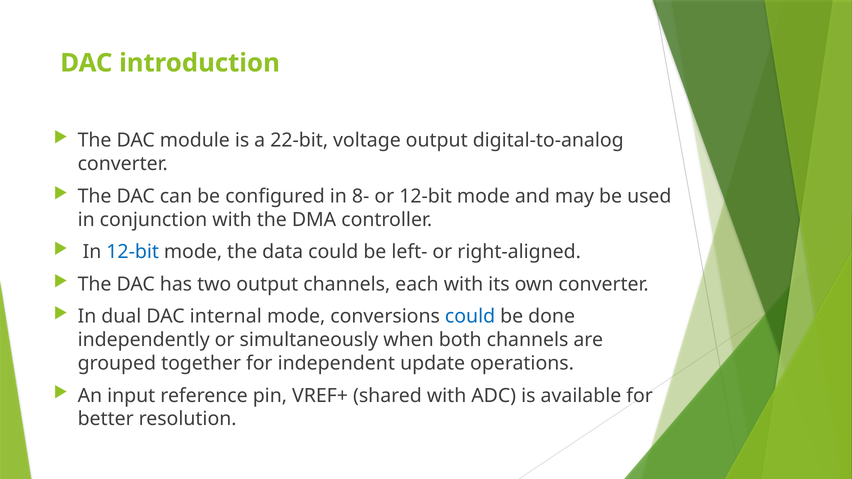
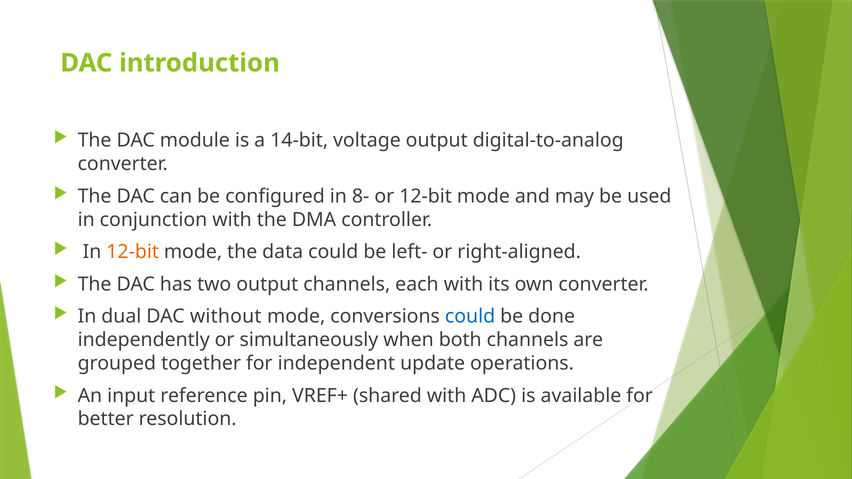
22-bit: 22-bit -> 14-bit (299, 141)
12-bit colour: blue -> orange (133, 252)
internal: internal -> without (226, 317)
